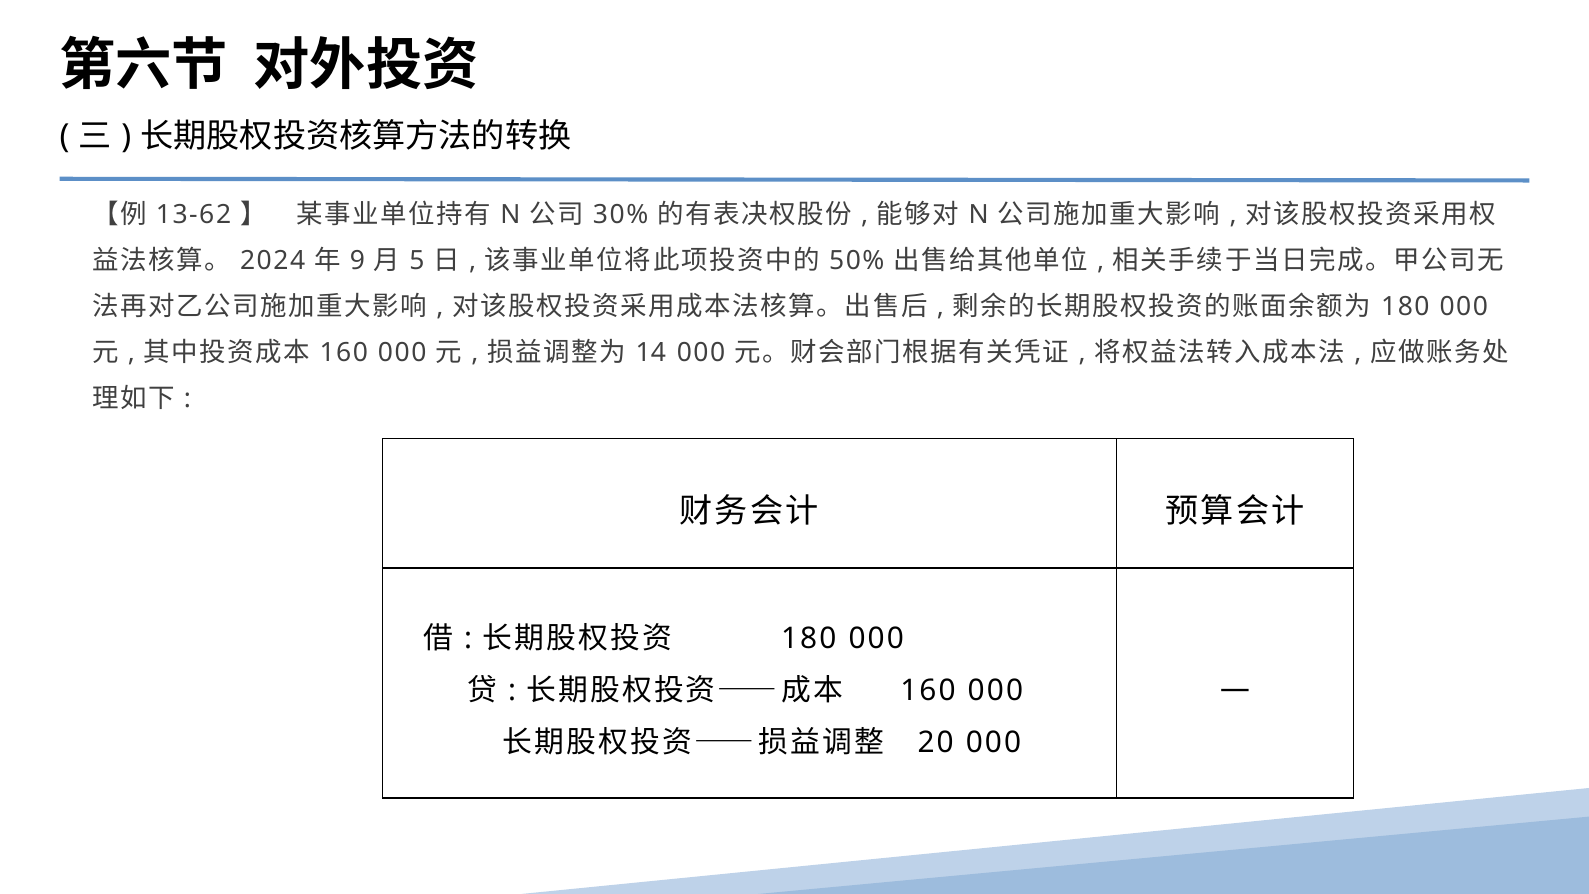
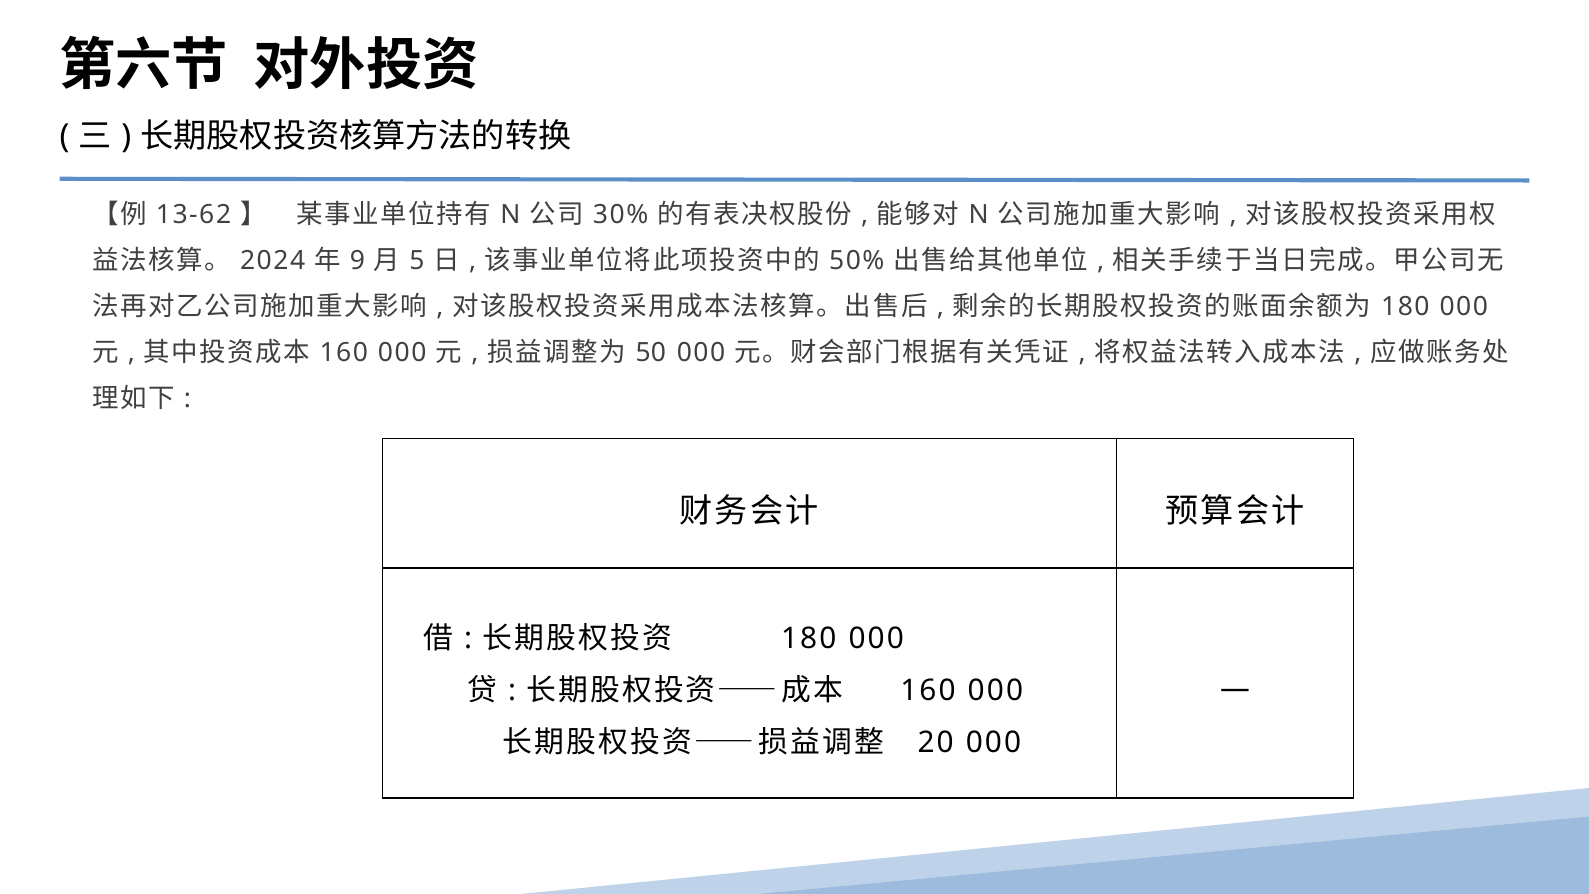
14: 14 -> 50 (651, 353)
